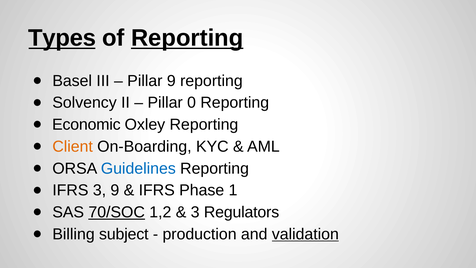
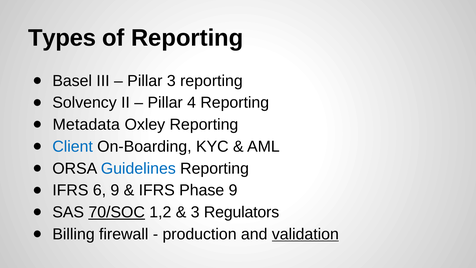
Types underline: present -> none (62, 38)
Reporting underline: present -> none (187, 38)
Pillar 9: 9 -> 3 (171, 81)
0: 0 -> 4 (192, 103)
Economic: Economic -> Metadata (86, 125)
Client colour: orange -> blue (73, 146)
IFRS 3: 3 -> 6 (99, 190)
Phase 1: 1 -> 9 (233, 190)
subject: subject -> firewall (124, 234)
